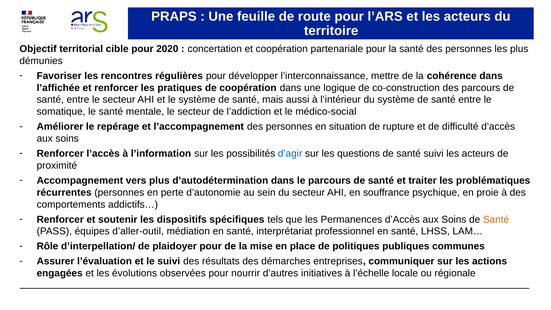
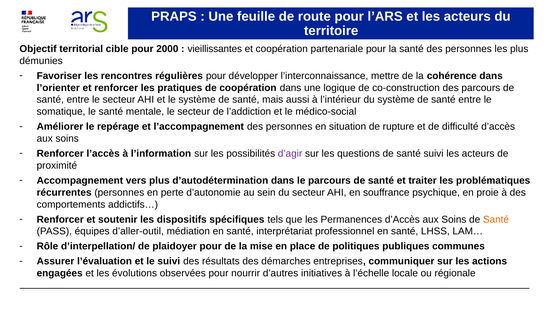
2020: 2020 -> 2000 (167, 49)
concertation: concertation -> vieillissantes (215, 49)
l’affichée: l’affichée -> l’orienter (58, 88)
d’agir colour: blue -> purple (290, 154)
